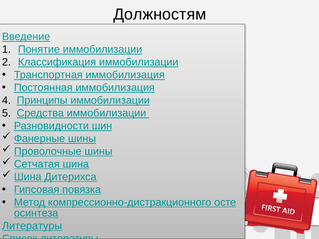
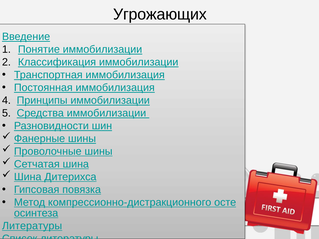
Должностям: Должностям -> Угрожающих (160, 14)
